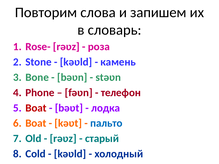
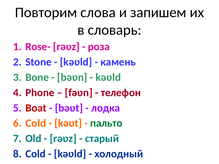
stəʋn: stəʋn -> kəʋld (108, 77)
Boat: Boat -> Cold (36, 123)
пальто colour: blue -> green (106, 123)
